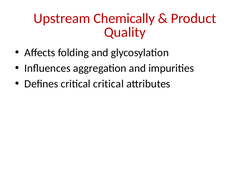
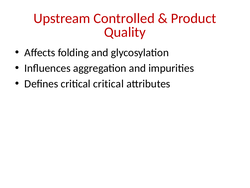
Chemically: Chemically -> Controlled (124, 18)
